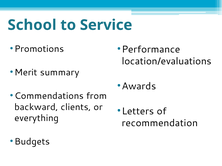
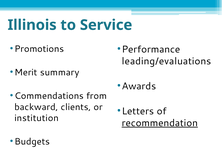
School: School -> Illinois (32, 25)
location/evaluations: location/evaluations -> leading/evaluations (167, 61)
everything: everything -> institution (37, 118)
recommendation underline: none -> present (160, 123)
